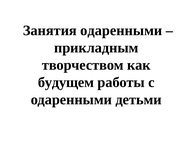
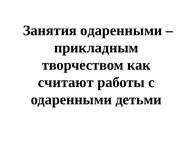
будущем: будущем -> считают (66, 82)
